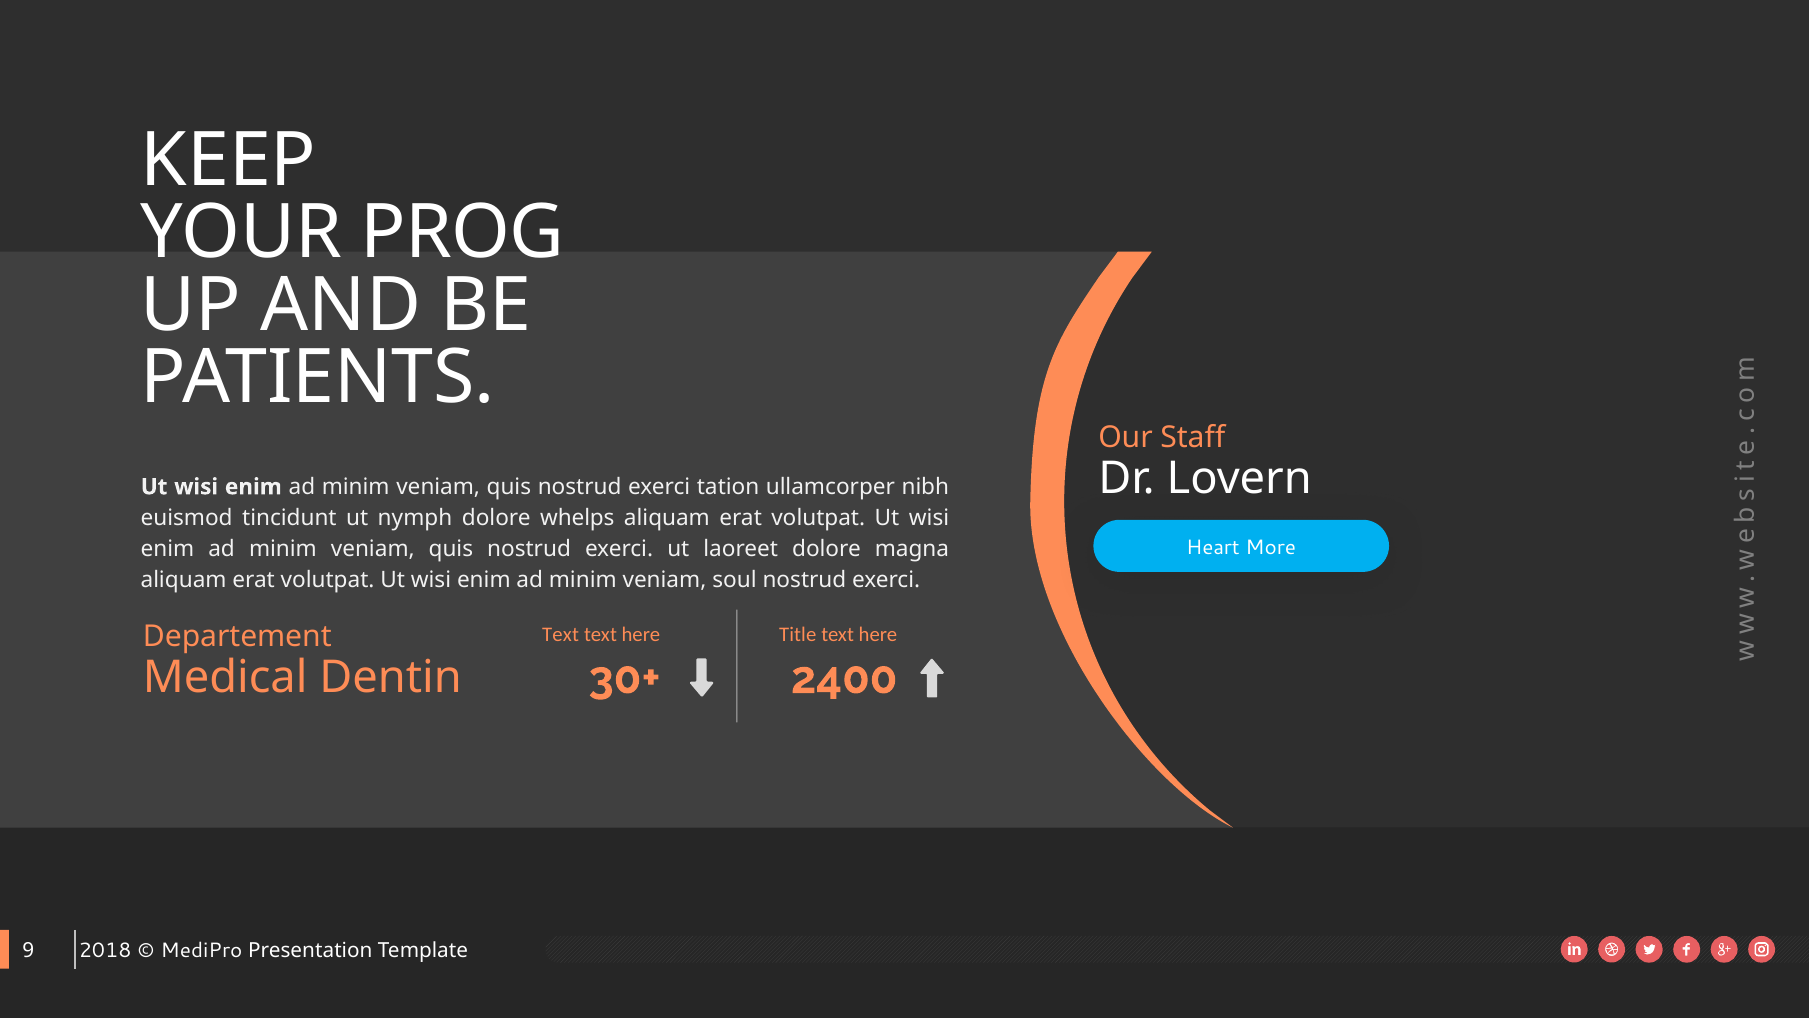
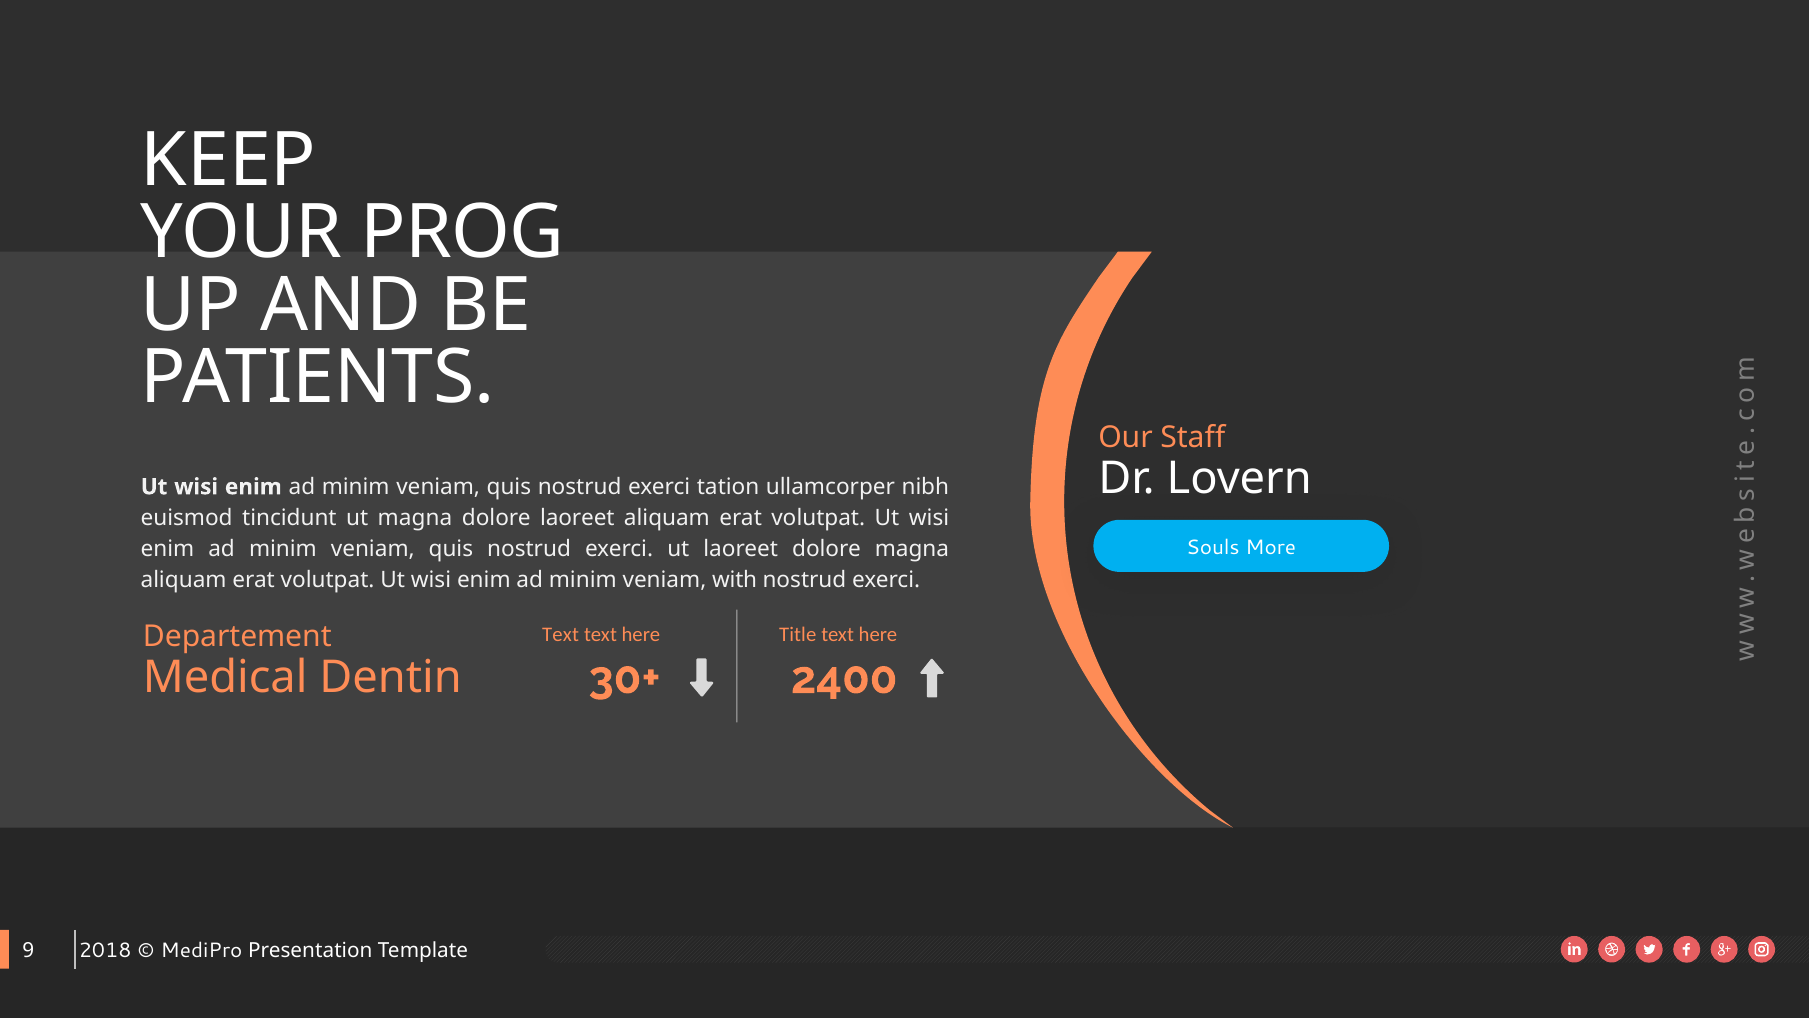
ut nymph: nymph -> magna (415, 518)
dolore whelps: whelps -> laoreet (577, 518)
Heart: Heart -> Souls (1213, 547)
soul: soul -> with (735, 579)
